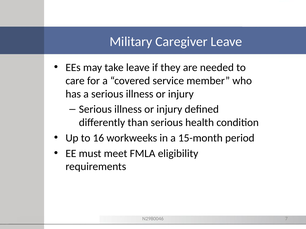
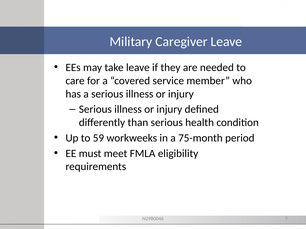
16: 16 -> 59 (98, 138)
15-month: 15-month -> 75-month (200, 138)
